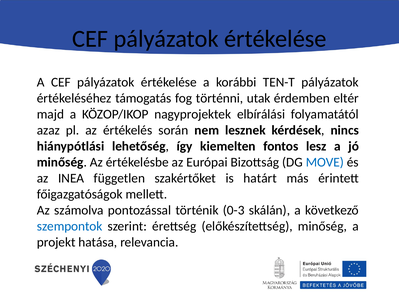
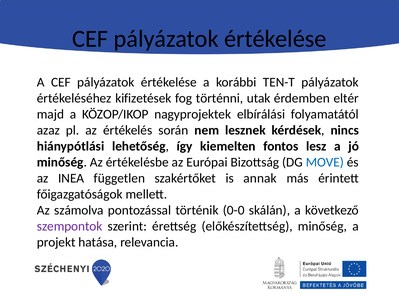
támogatás: támogatás -> kifizetések (143, 98)
határt: határt -> annak (260, 178)
0-3: 0-3 -> 0-0 (234, 210)
szempontok colour: blue -> purple (70, 226)
